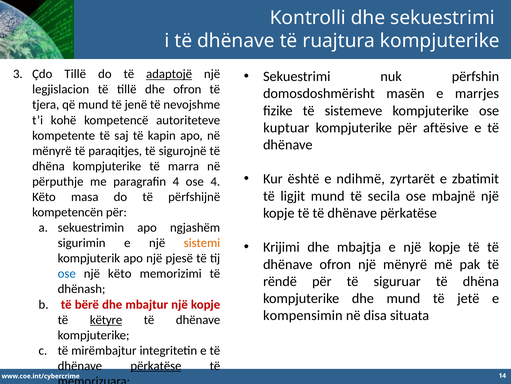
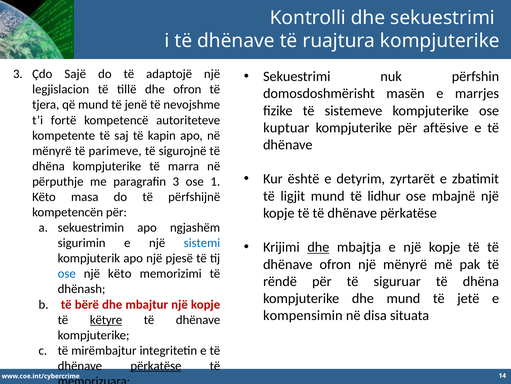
Çdo Tillë: Tillë -> Sajë (75, 74)
adaptojë underline: present -> none (169, 74)
kohë: kohë -> fortë (64, 120)
paraqitjes: paraqitjes -> parimeve (115, 151)
ndihmë: ndihmë -> detyrim (361, 179)
paragrafin 4: 4 -> 3 (176, 181)
ose 4: 4 -> 1 (215, 181)
secila: secila -> lidhur (384, 196)
sistemi colour: orange -> blue (202, 243)
dhe underline: none -> present (318, 247)
